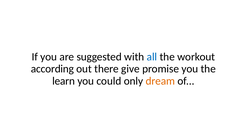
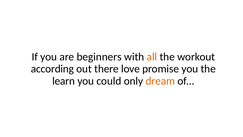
suggested: suggested -> beginners (99, 57)
all colour: blue -> orange (152, 57)
give: give -> love (131, 69)
